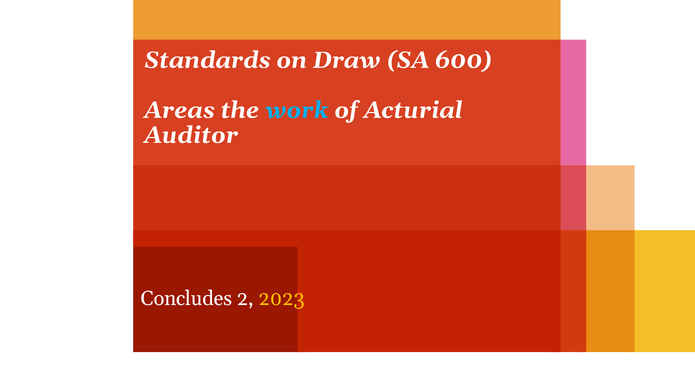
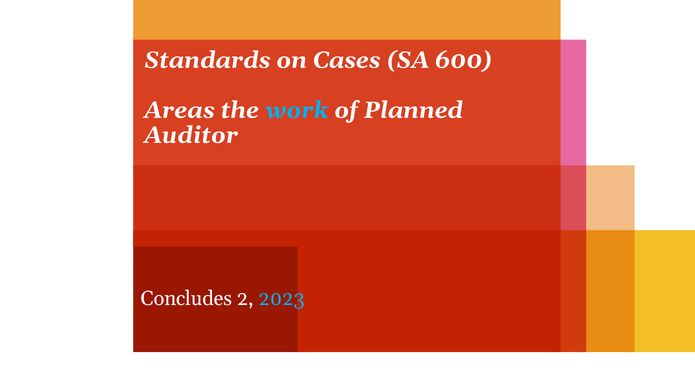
Draw: Draw -> Cases (347, 60)
Acturial: Acturial -> Planned (413, 110)
2023 colour: yellow -> light blue (282, 299)
